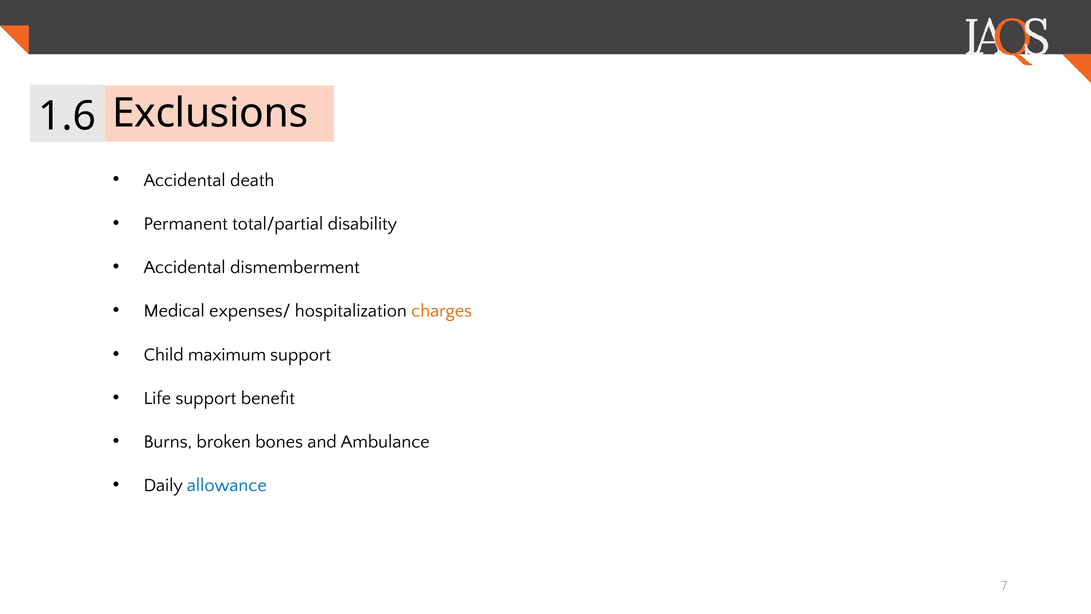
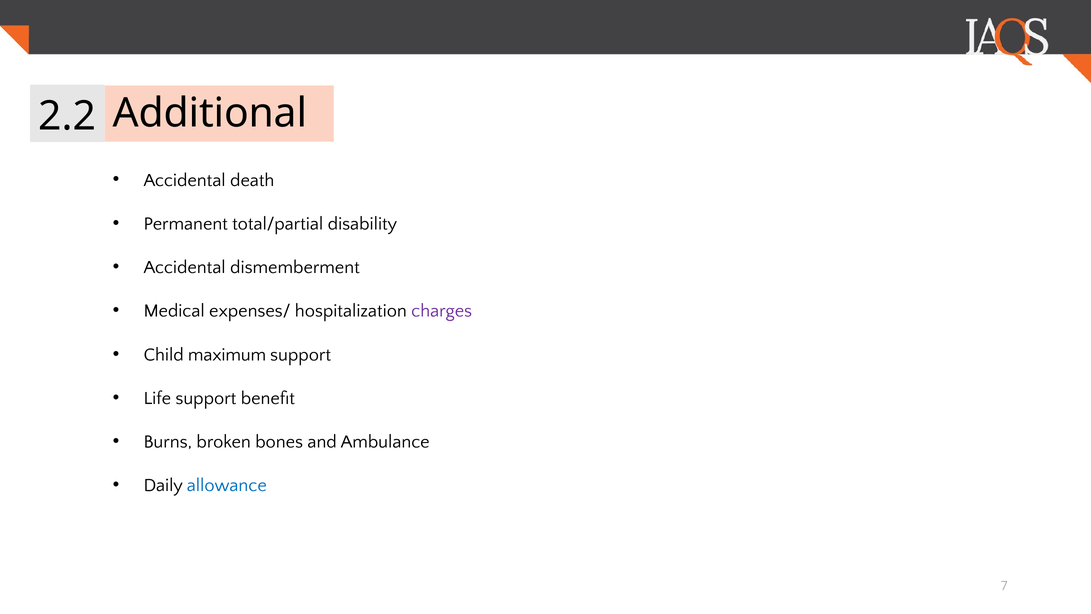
Exclusions: Exclusions -> Additional (210, 113)
1.6: 1.6 -> 2.2 (67, 116)
charges colour: orange -> purple (442, 311)
